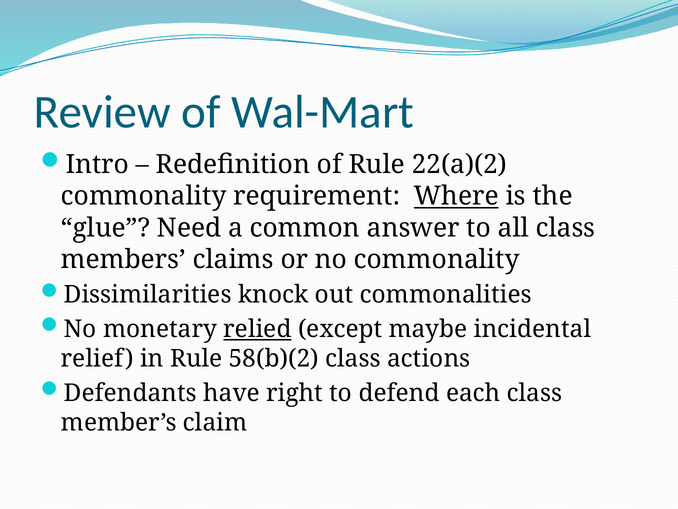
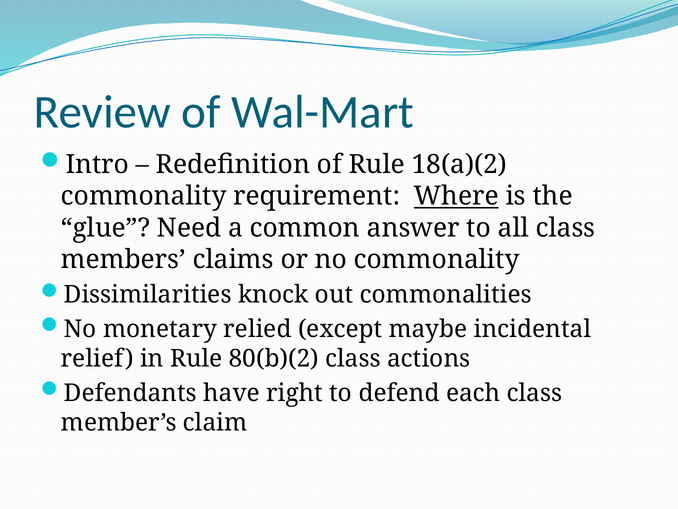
22(a)(2: 22(a)(2 -> 18(a)(2 (459, 164)
relied underline: present -> none (257, 329)
58(b)(2: 58(b)(2 -> 80(b)(2 (274, 358)
